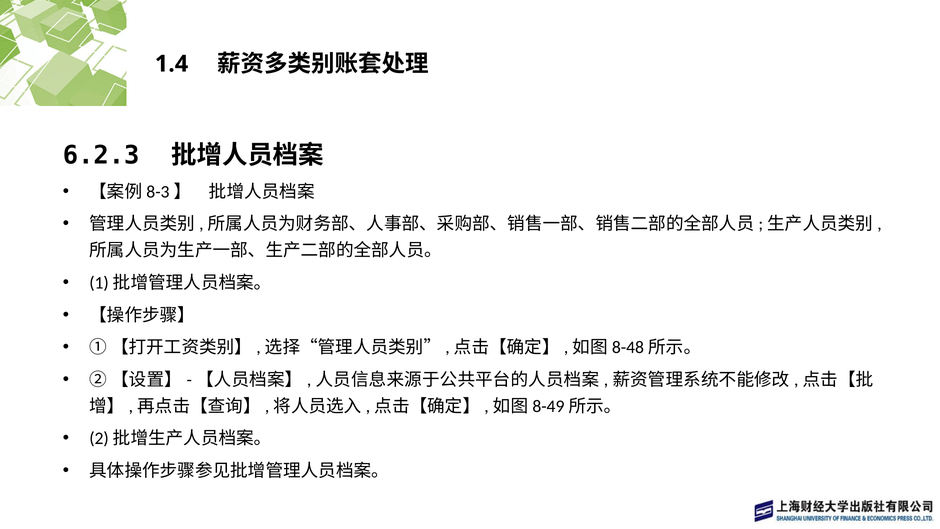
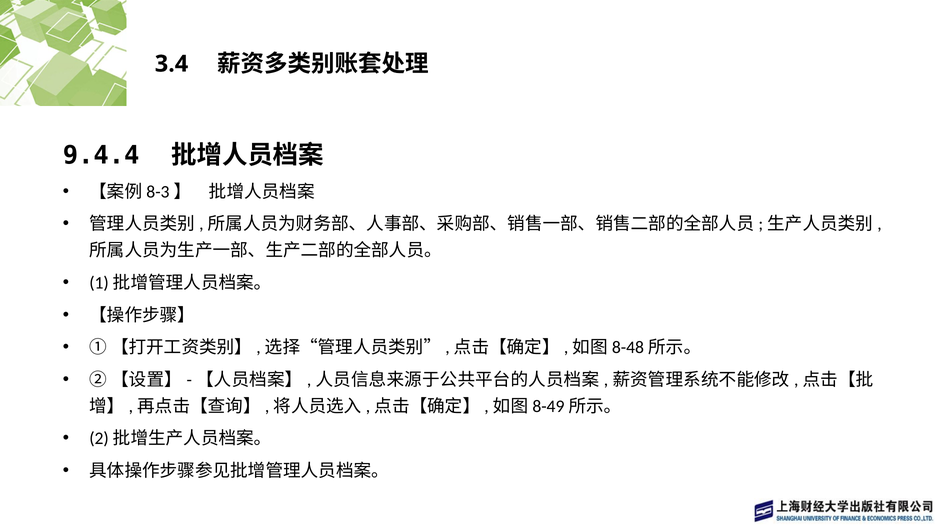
1.4: 1.4 -> 3.4 (172, 64)
6.2.3: 6.2.3 -> 9.4.4 (101, 155)
